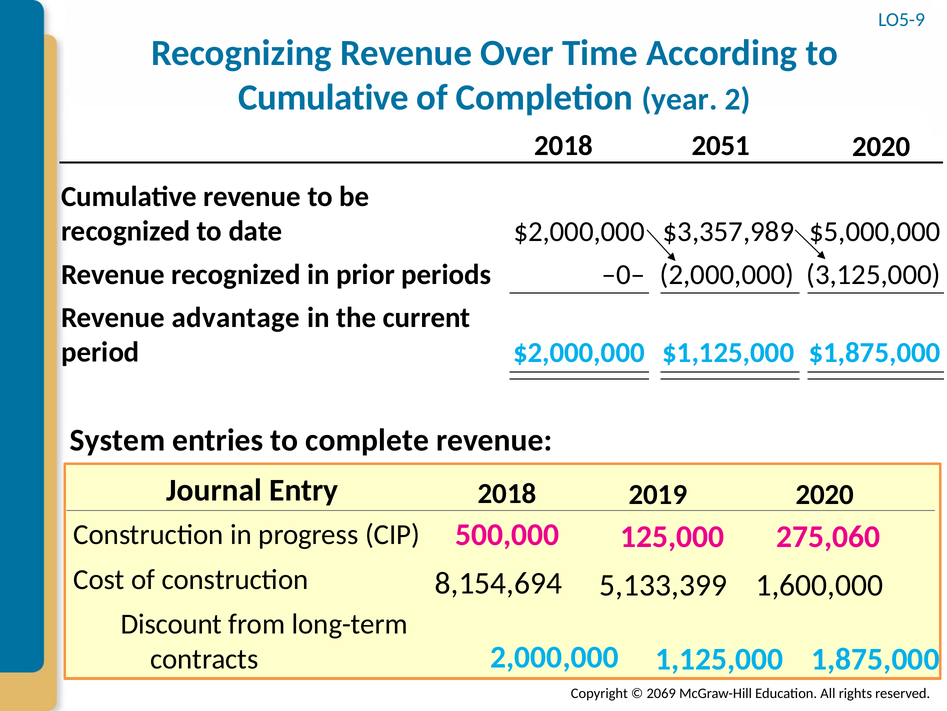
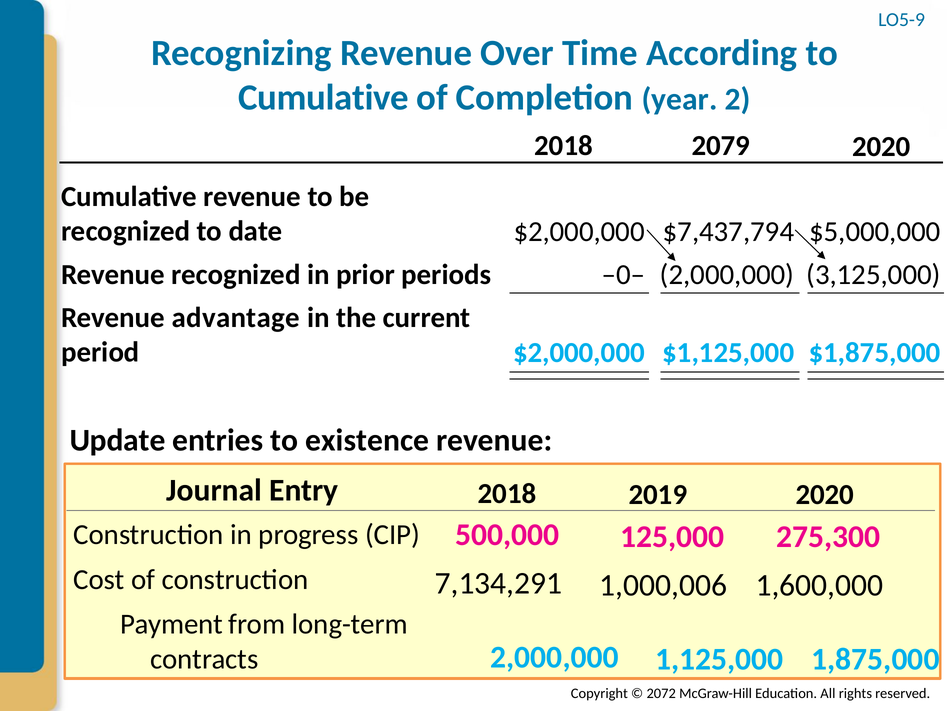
2051: 2051 -> 2079 (721, 146)
$3,357,989: $3,357,989 -> $7,437,794 (729, 232)
System: System -> Update (118, 440)
complete: complete -> existence (367, 440)
275,060: 275,060 -> 275,300 (828, 536)
8,154,694: 8,154,694 -> 7,134,291 (498, 583)
5,133,399: 5,133,399 -> 1,000,006 (663, 585)
Discount: Discount -> Payment (171, 624)
2069: 2069 -> 2072 (661, 693)
